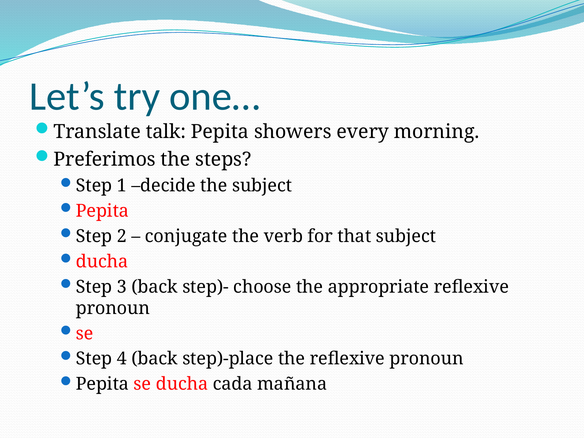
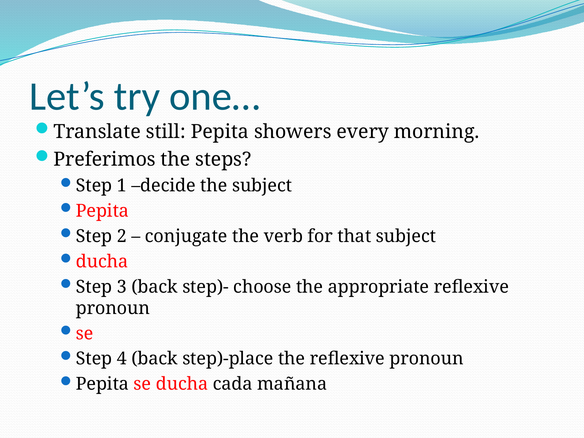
talk: talk -> still (166, 132)
